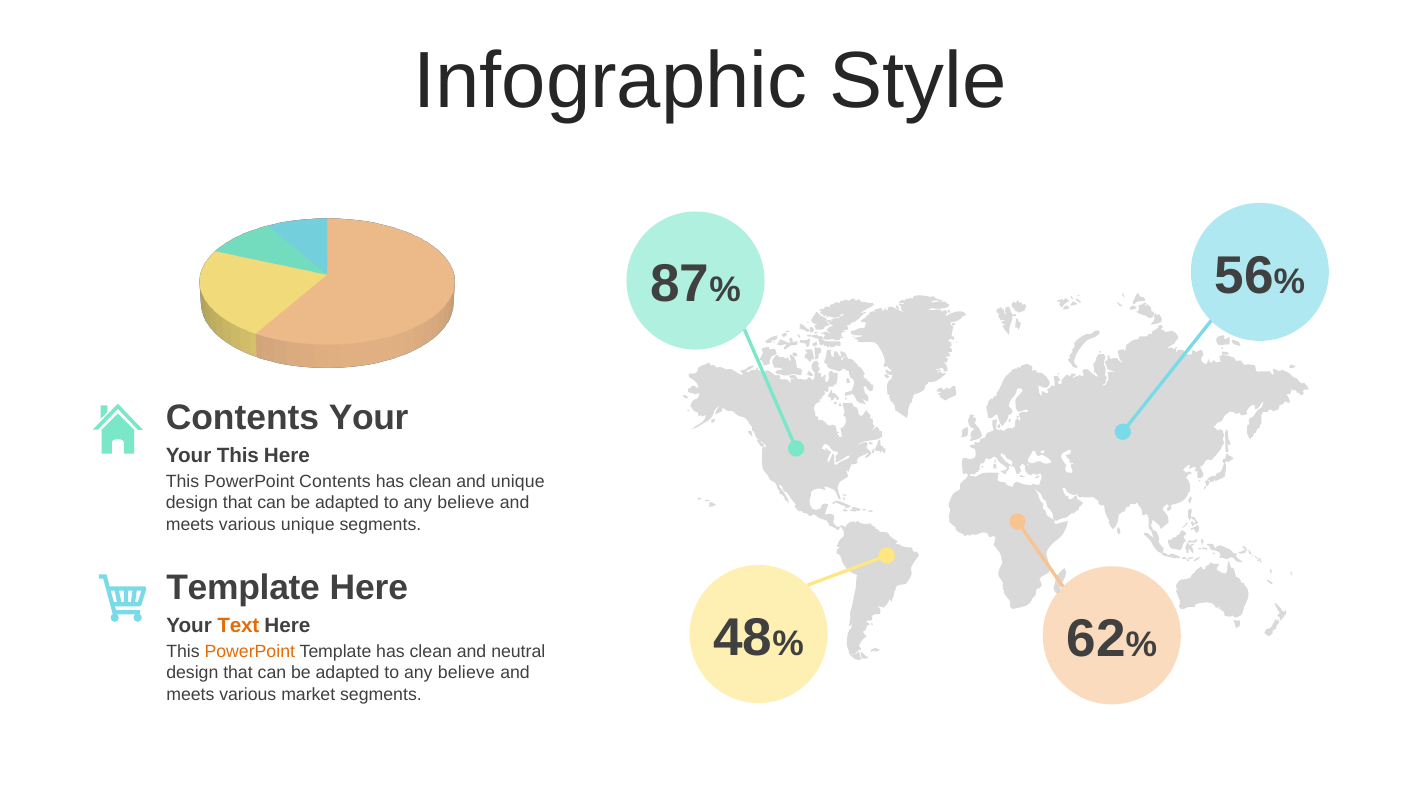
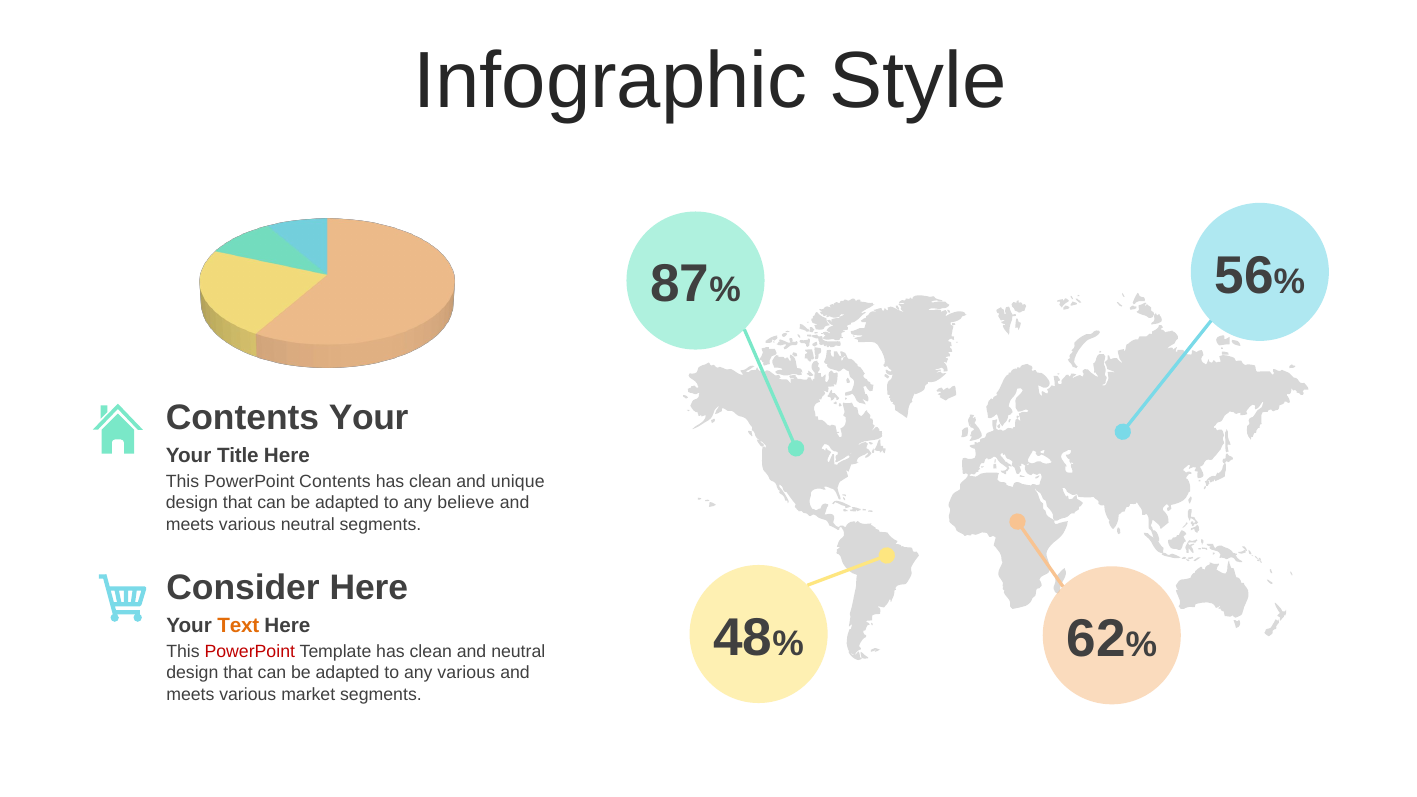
Your This: This -> Title (238, 456)
various unique: unique -> neutral (308, 524)
Template: Template -> Consider (243, 588)
PowerPoint colour: orange -> red (250, 652)
believe: believe -> various (466, 673)
